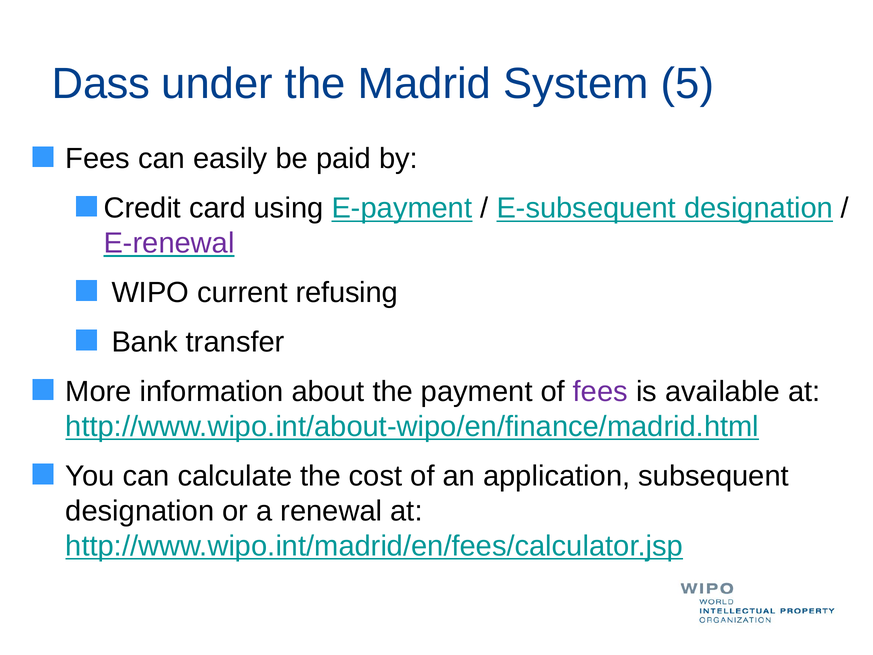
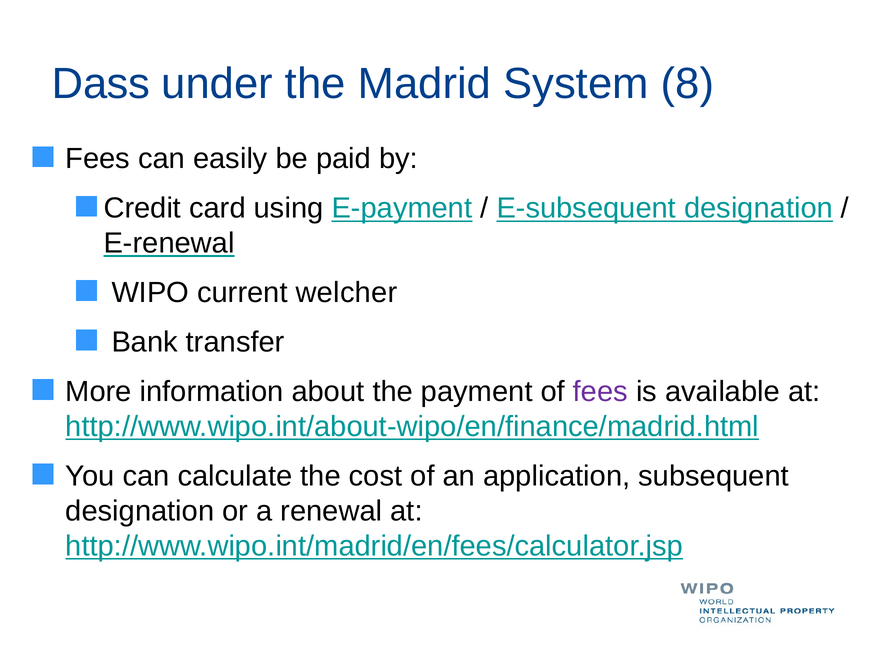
5: 5 -> 8 (687, 84)
E-renewal colour: purple -> black (169, 243)
refusing: refusing -> welcher (347, 293)
